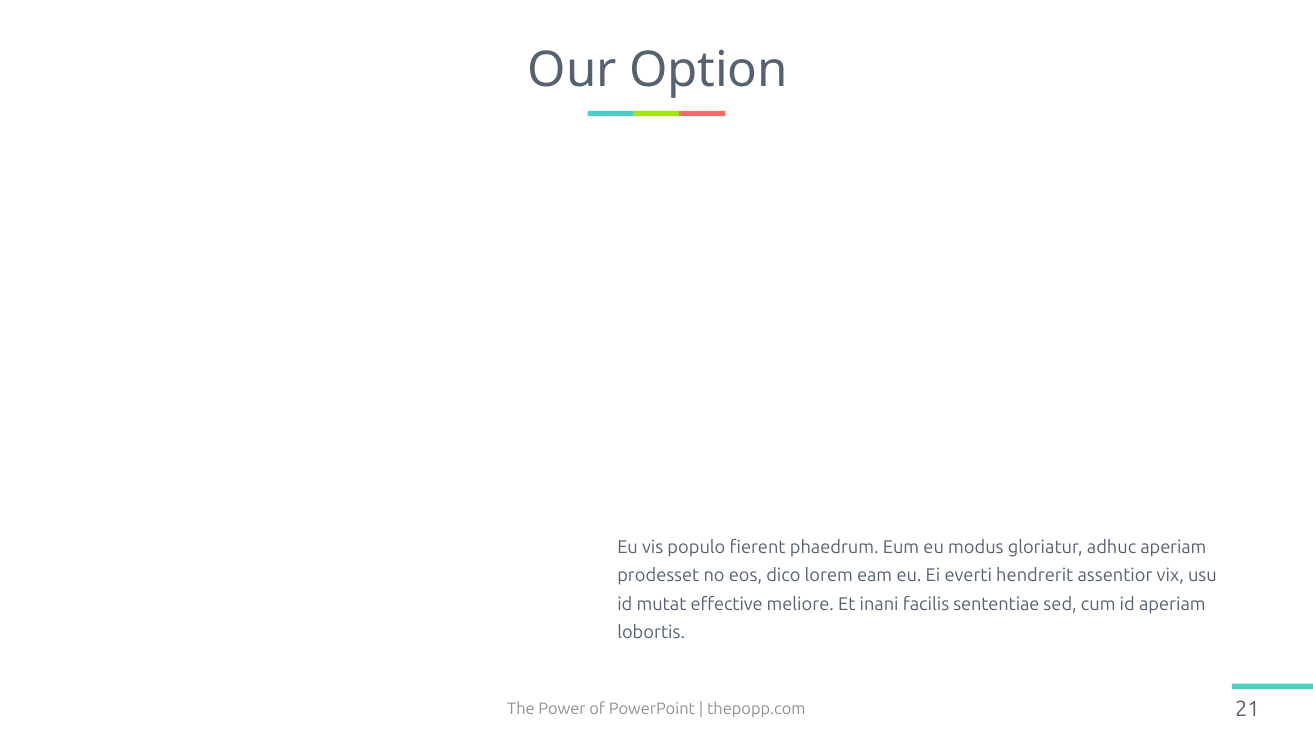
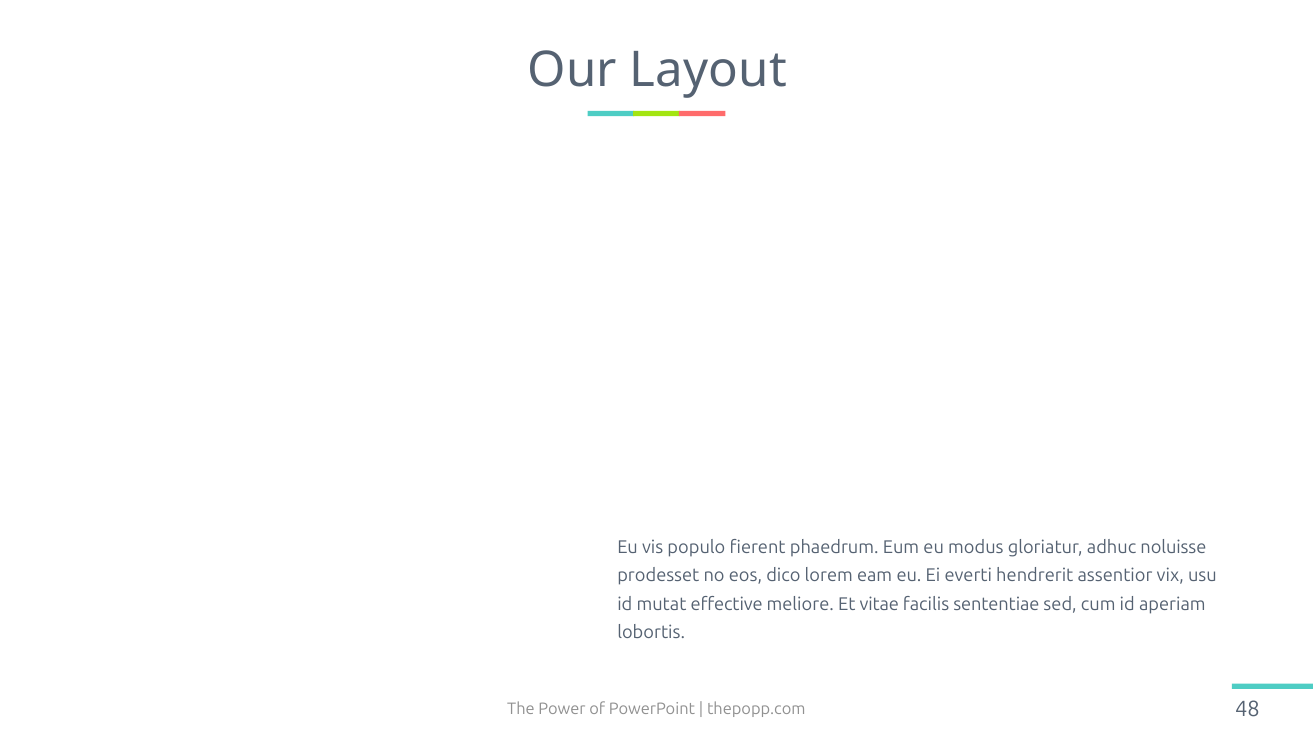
Option: Option -> Layout (709, 71)
adhuc aperiam: aperiam -> noluisse (1173, 547)
inani: inani -> vitae (879, 604)
21: 21 -> 48 (1247, 708)
